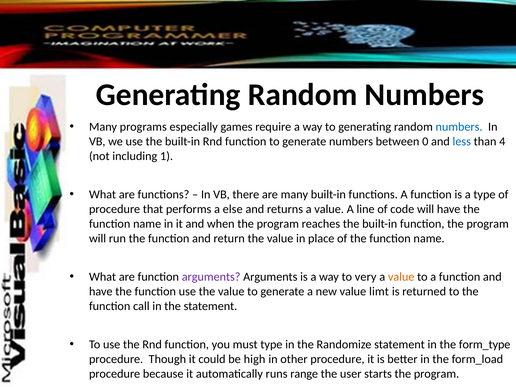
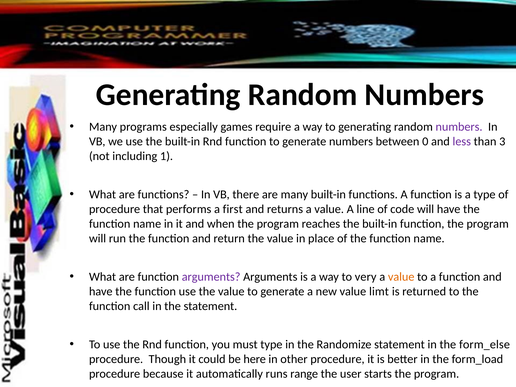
numbers colour: blue -> purple (459, 127)
less colour: blue -> purple (462, 141)
4: 4 -> 3 (502, 141)
else: else -> first (233, 209)
form_type: form_type -> form_else (485, 345)
high: high -> here (255, 359)
